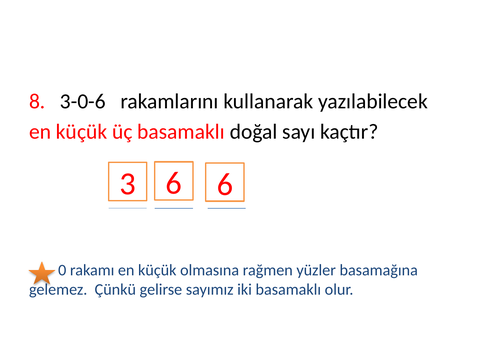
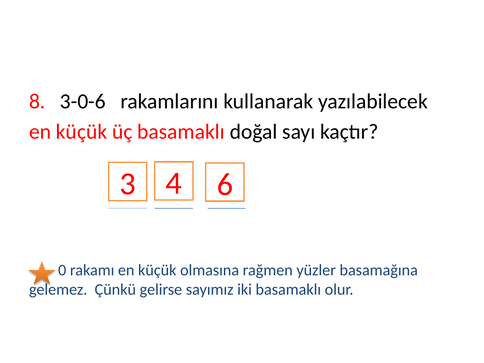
3 6: 6 -> 4 (174, 183)
